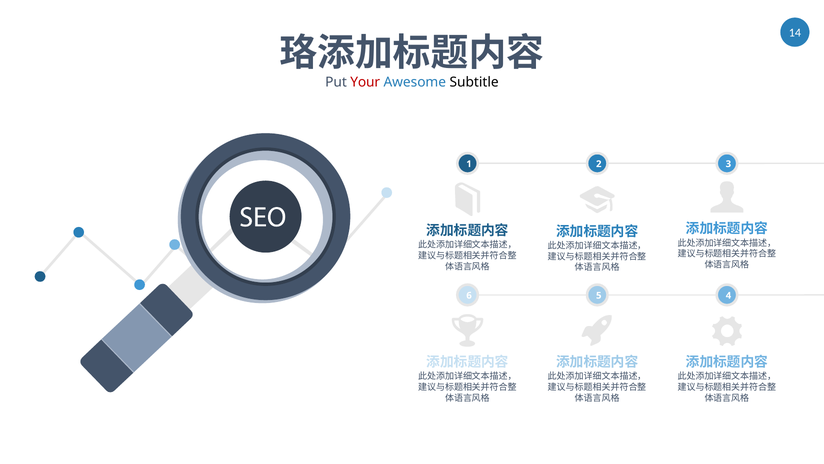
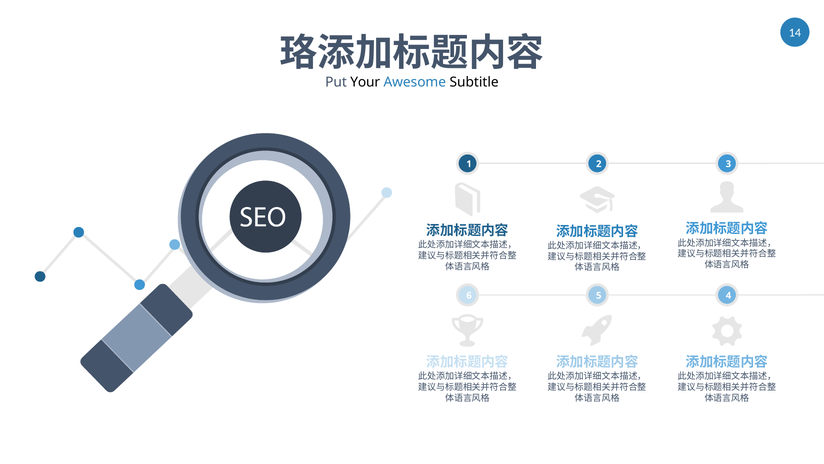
Your colour: red -> black (365, 82)
